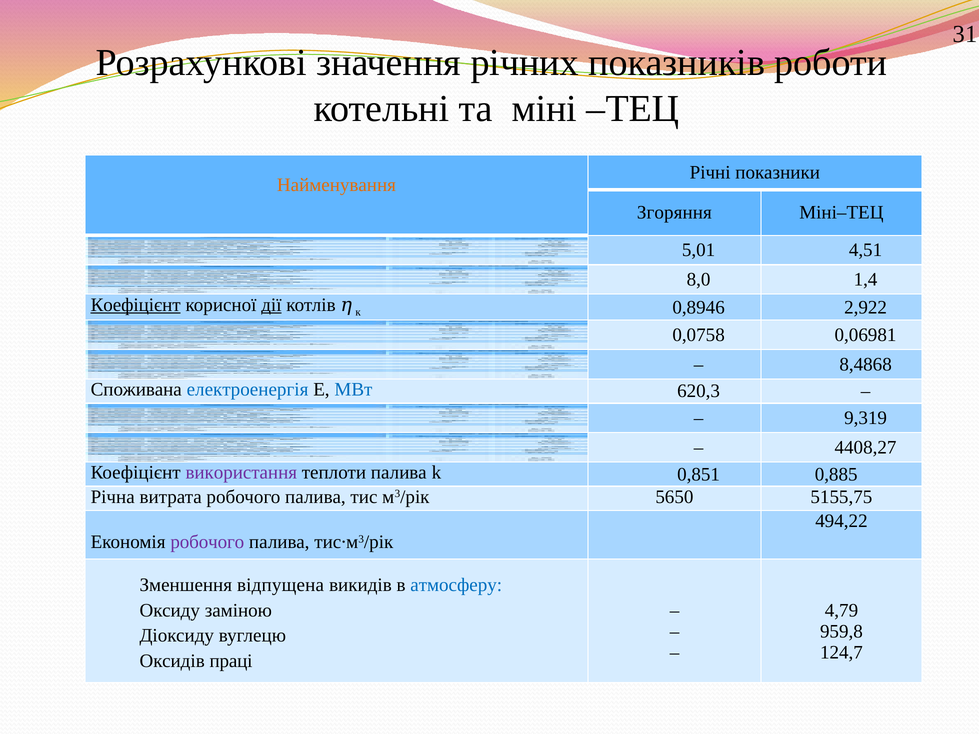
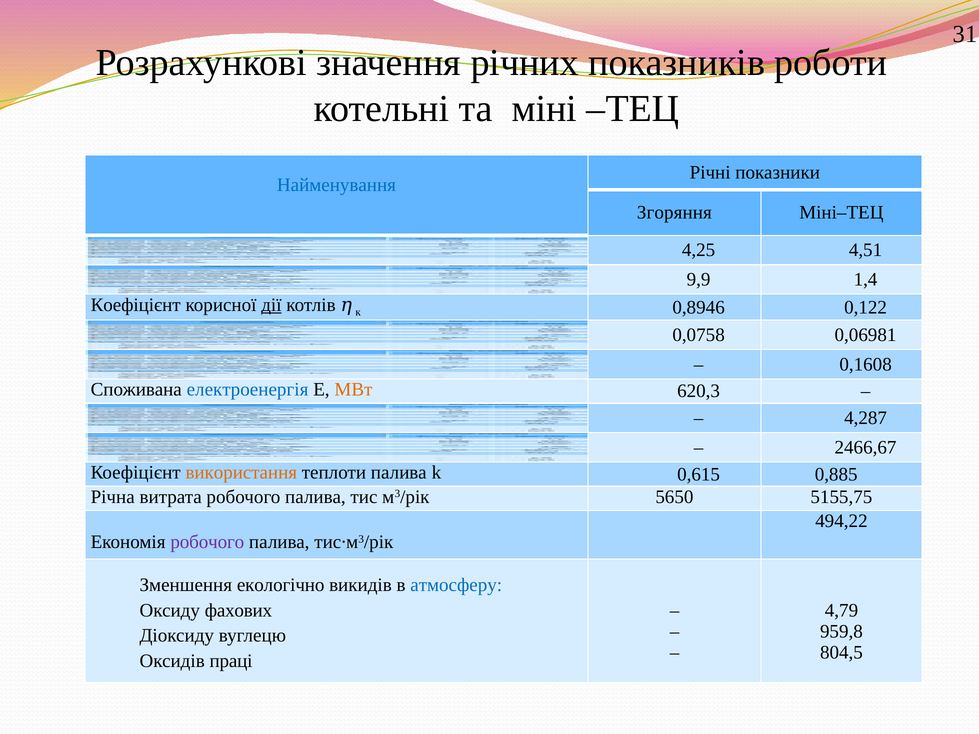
Найменування colour: orange -> blue (336, 185)
5,01: 5,01 -> 4,25 (699, 250)
8,0: 8,0 -> 9,9 (699, 280)
Коефіцієнт underline: present -> none (136, 305)
2,922: 2,922 -> 0,122 (866, 307)
8,4868: 8,4868 -> 0,1608 (866, 365)
МВт colour: blue -> orange (353, 390)
9,319: 9,319 -> 4,287 (866, 418)
4408,27: 4408,27 -> 2466,67 (866, 448)
використання colour: purple -> orange (241, 473)
0,851: 0,851 -> 0,615 (699, 474)
відпущена: відпущена -> екологічно (281, 585)
заміною: заміною -> фахових (238, 611)
124,7: 124,7 -> 804,5 (841, 653)
